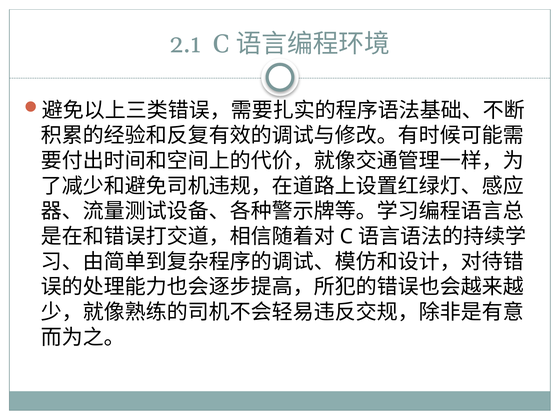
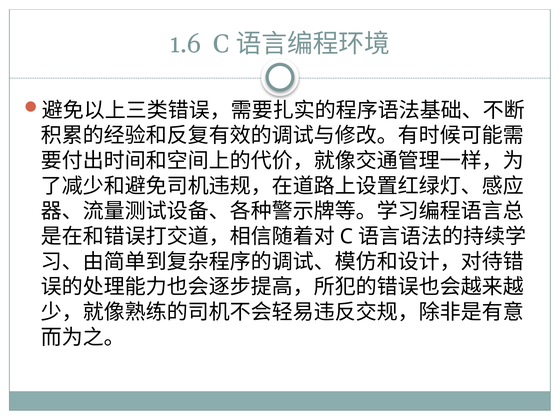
2.1: 2.1 -> 1.6 (185, 44)
